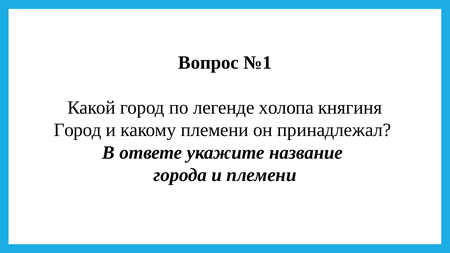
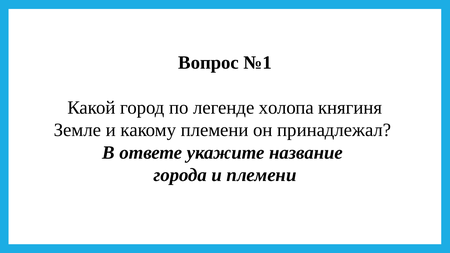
Город: Город -> Земле (78, 130)
